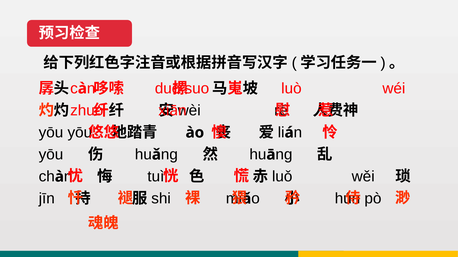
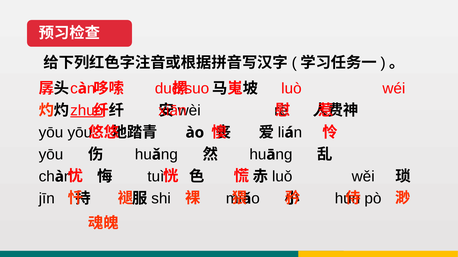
zhuó underline: none -> present (87, 111)
